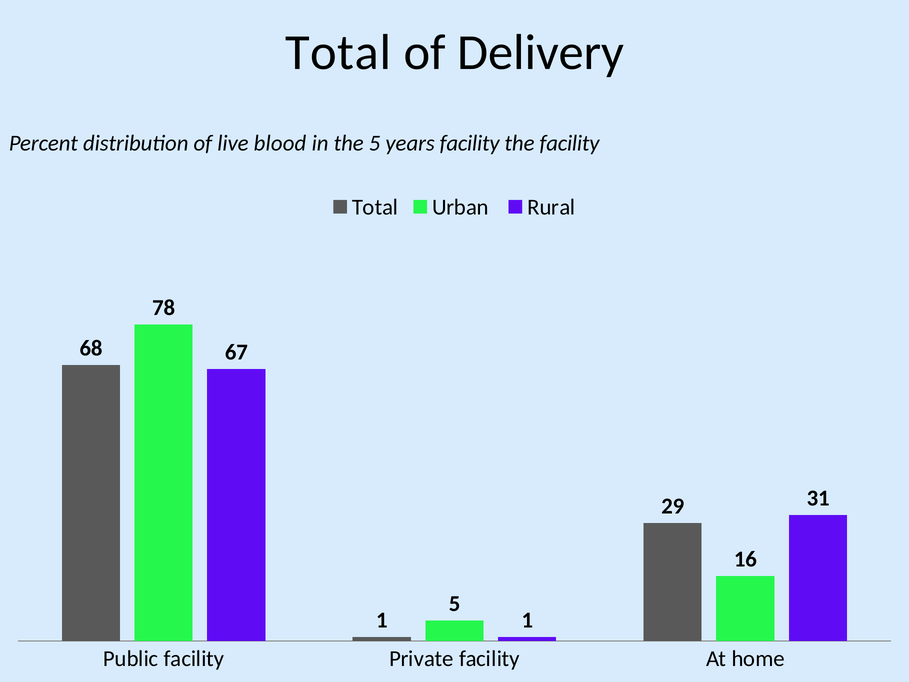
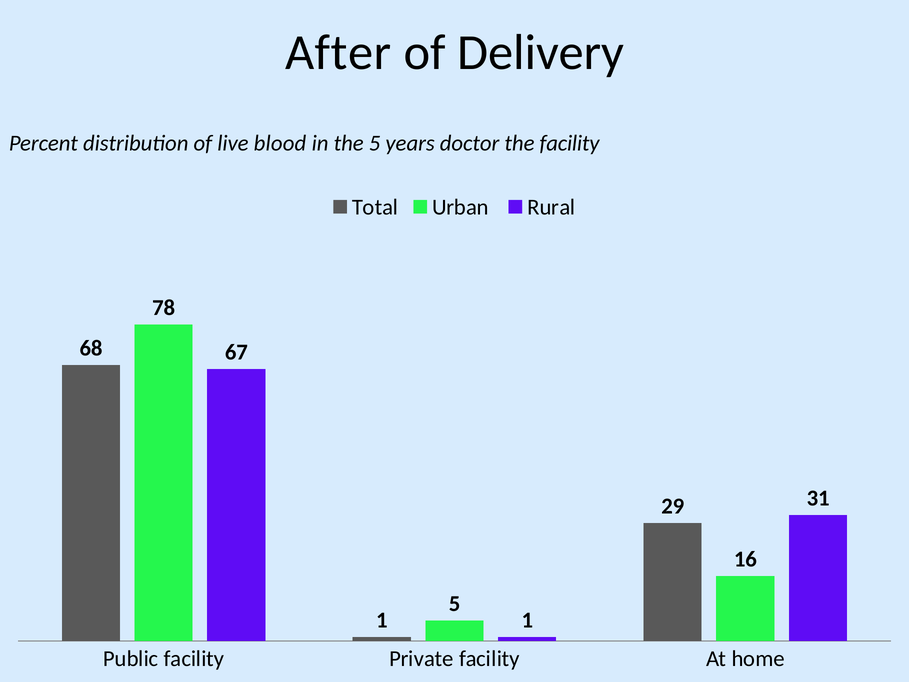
Total: Total -> After (338, 53)
years facility: facility -> doctor (470, 143)
